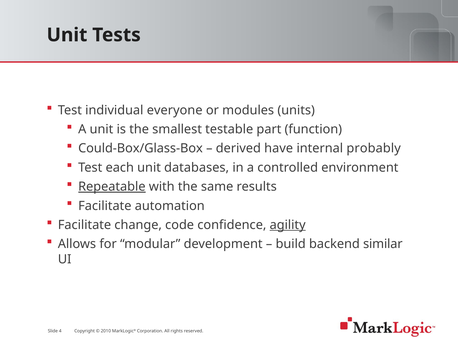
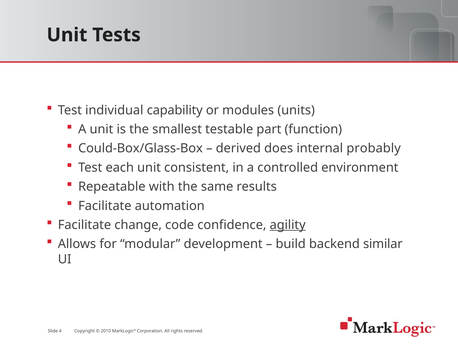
everyone: everyone -> capability (175, 110)
have: have -> does (279, 148)
databases: databases -> consistent (197, 167)
Repeatable underline: present -> none (112, 186)
